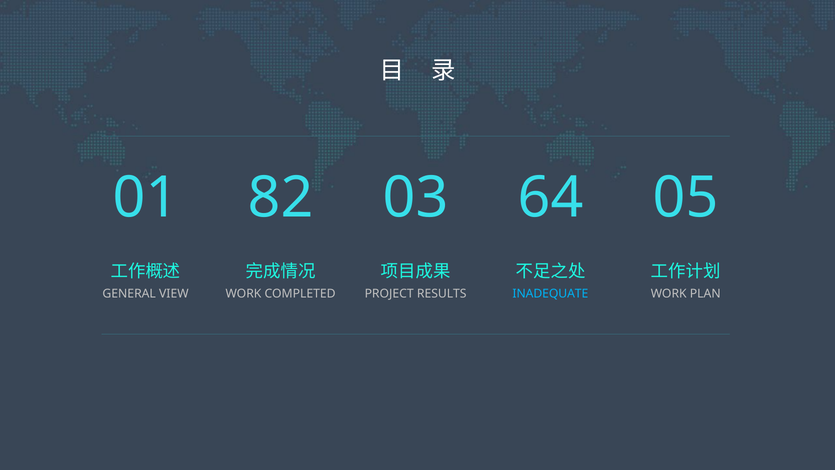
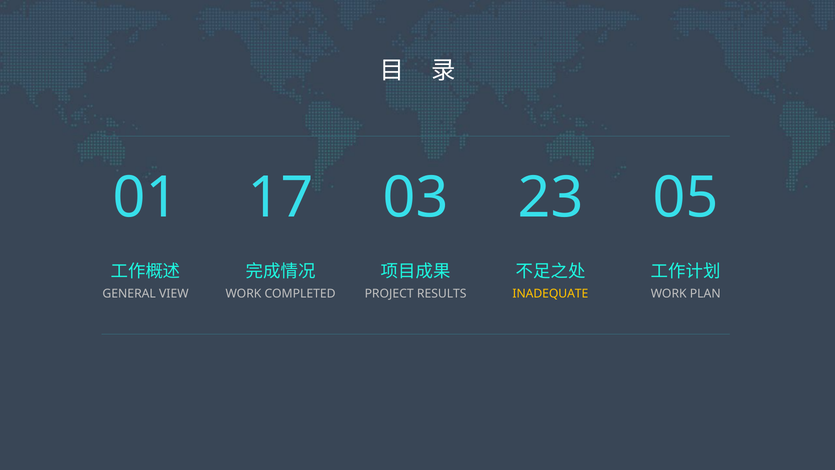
82: 82 -> 17 (281, 198)
64: 64 -> 23 (551, 198)
INADEQUATE colour: light blue -> yellow (550, 294)
